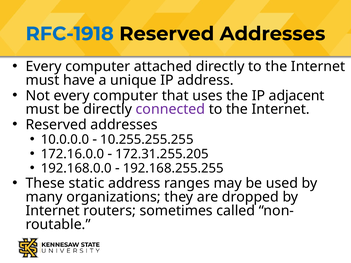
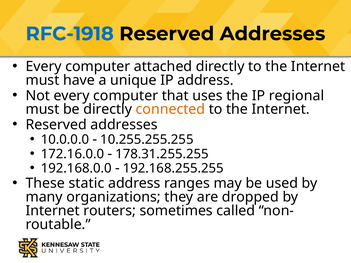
adjacent: adjacent -> regional (297, 96)
connected colour: purple -> orange (170, 109)
172.31.255.205: 172.31.255.205 -> 178.31.255.255 (162, 154)
